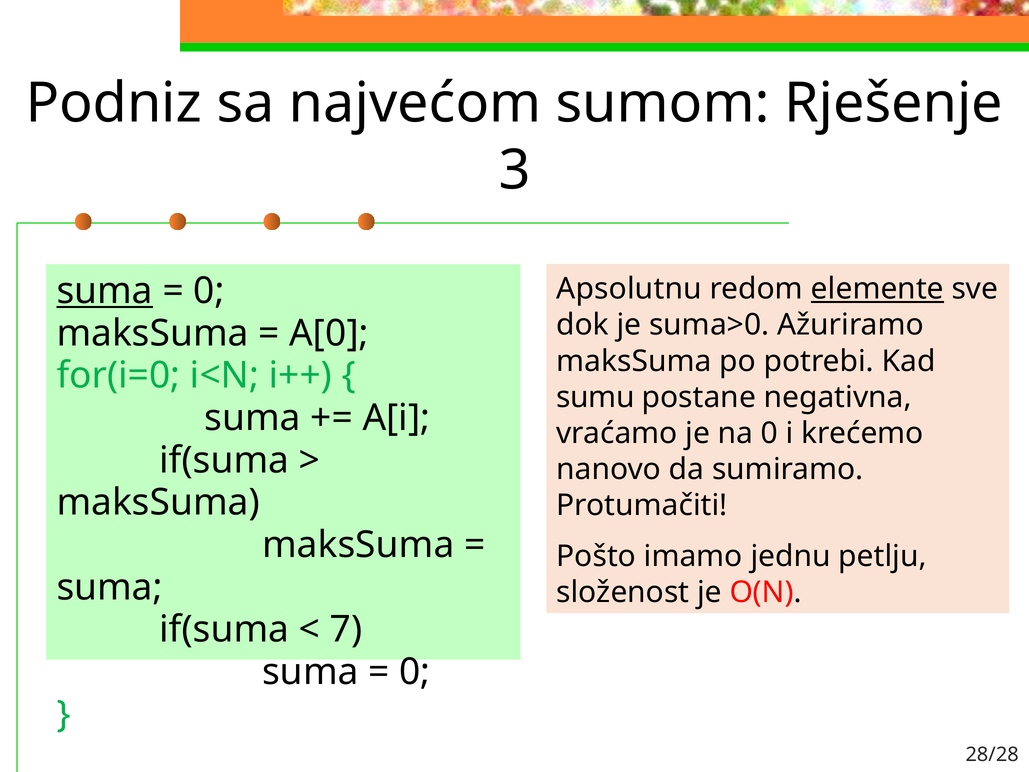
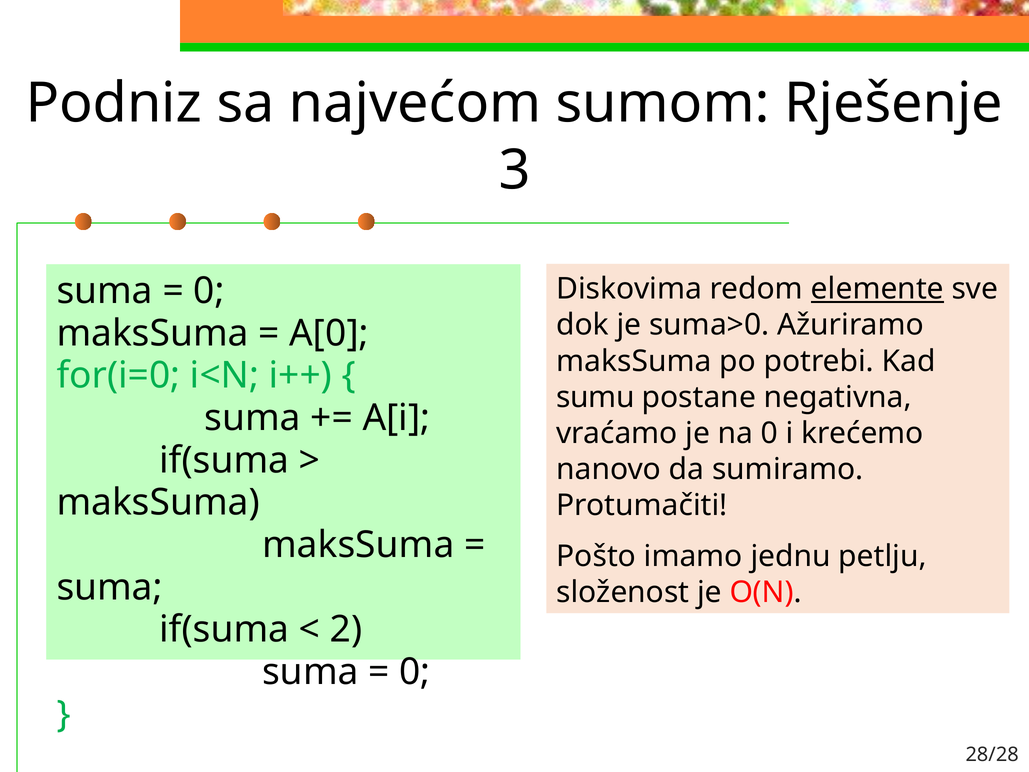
suma underline: present -> none (105, 291)
Apsolutnu: Apsolutnu -> Diskovima (629, 289)
7: 7 -> 2 (346, 630)
